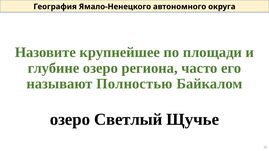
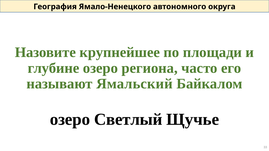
Полностью: Полностью -> Ямальский (134, 84)
